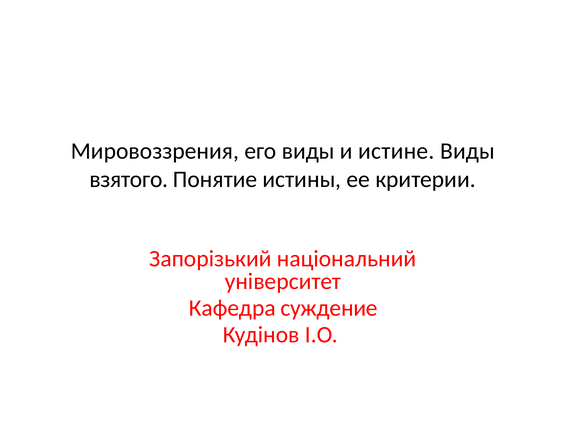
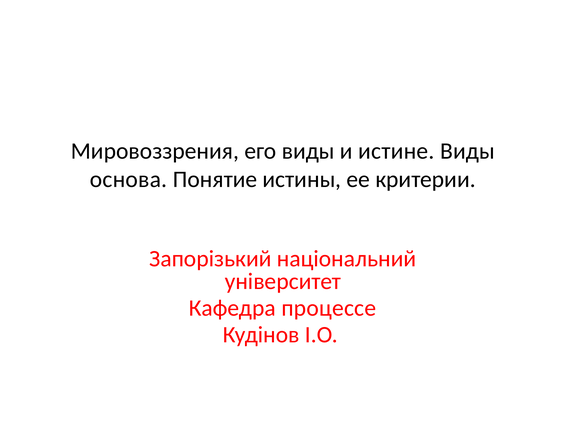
взятого: взятого -> основа (129, 179)
суждение: суждение -> процессе (329, 308)
